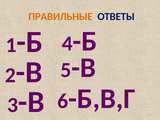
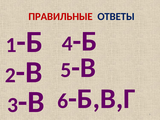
ПРАВИЛЬНЫЕ colour: orange -> red (61, 17)
